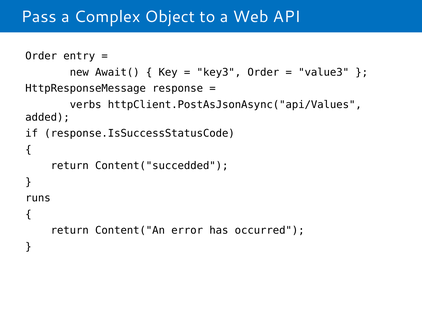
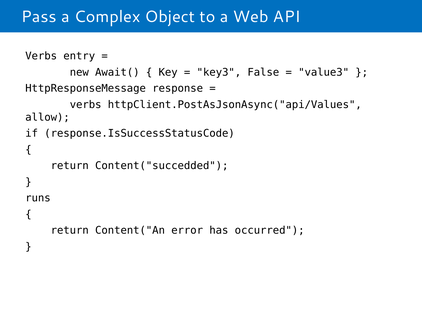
Order: Order -> Verbs (41, 56)
key3 Order: Order -> False (263, 72)
added: added -> allow (48, 117)
